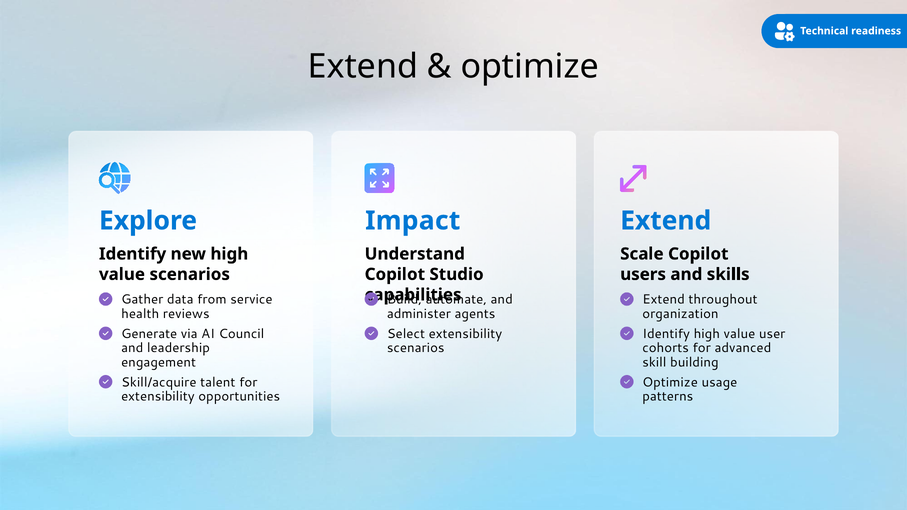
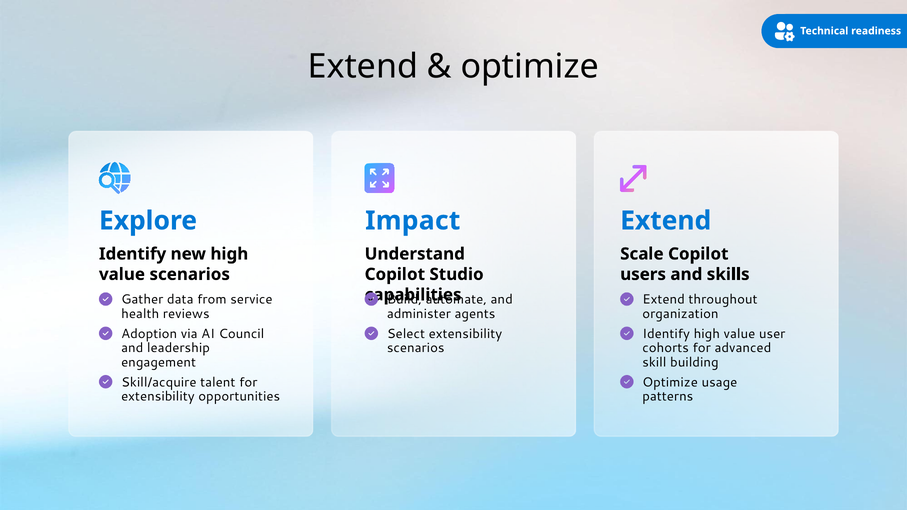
Generate: Generate -> Adoption (149, 334)
